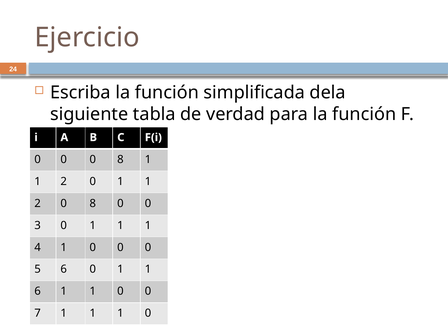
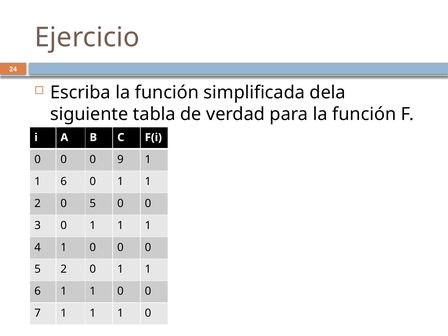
0 0 8: 8 -> 9 (120, 159)
2: 2 -> 6 (64, 181)
2 0 8: 8 -> 5 (93, 203)
5 6: 6 -> 2 (64, 269)
